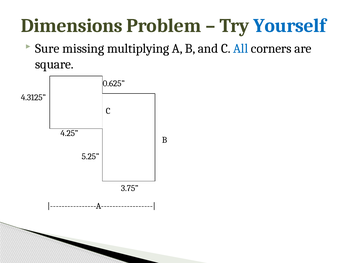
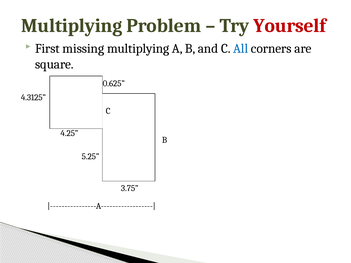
Dimensions: Dimensions -> Multiplying (72, 26)
Yourself colour: blue -> red (290, 26)
Sure: Sure -> First (47, 49)
